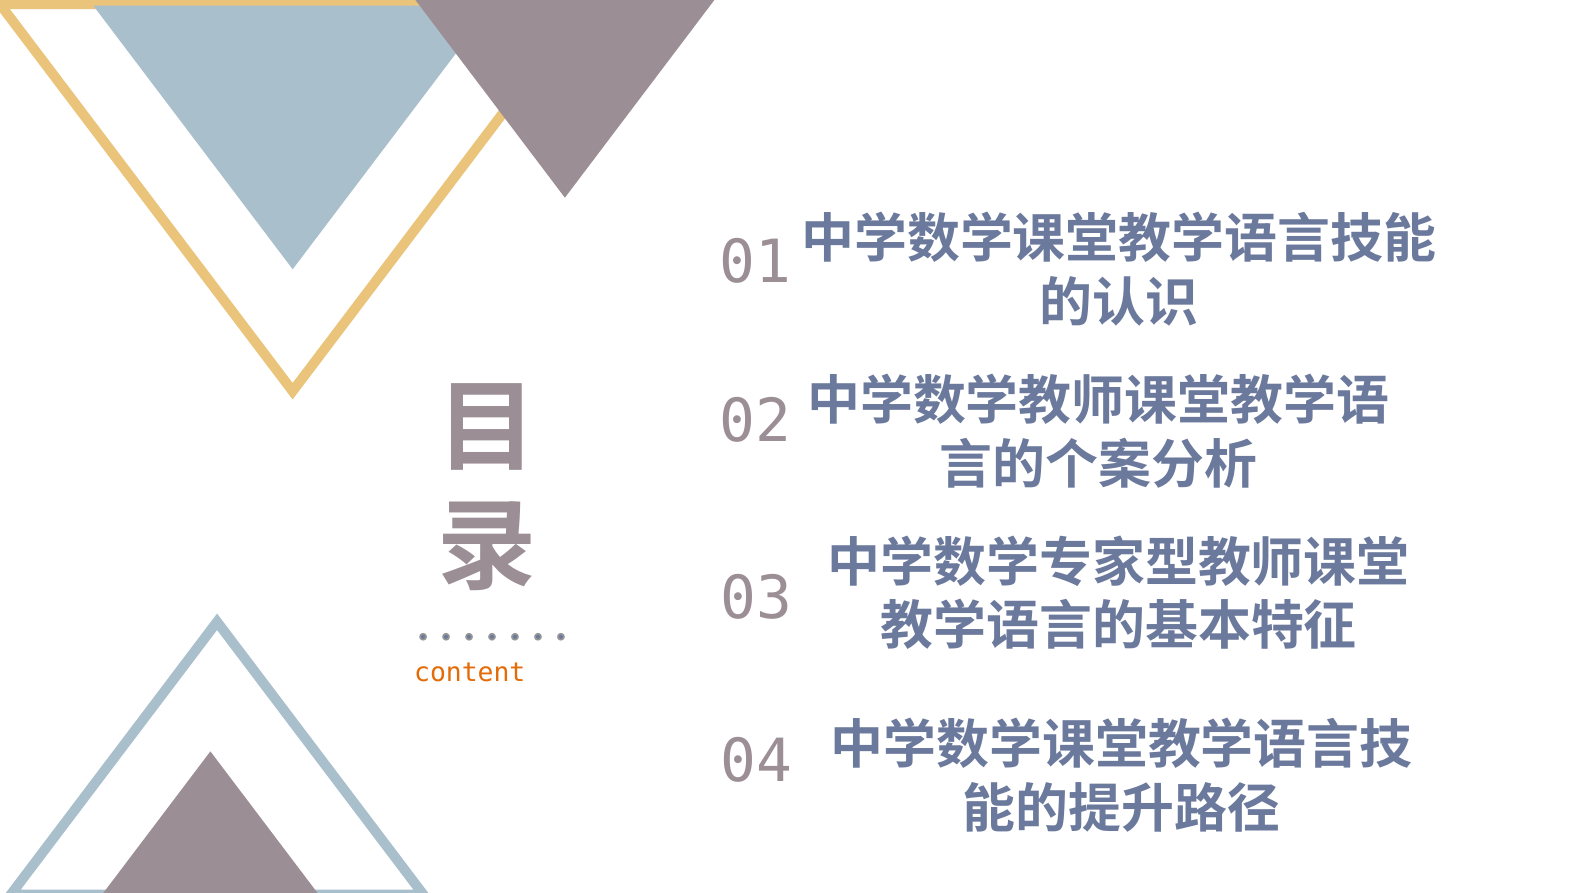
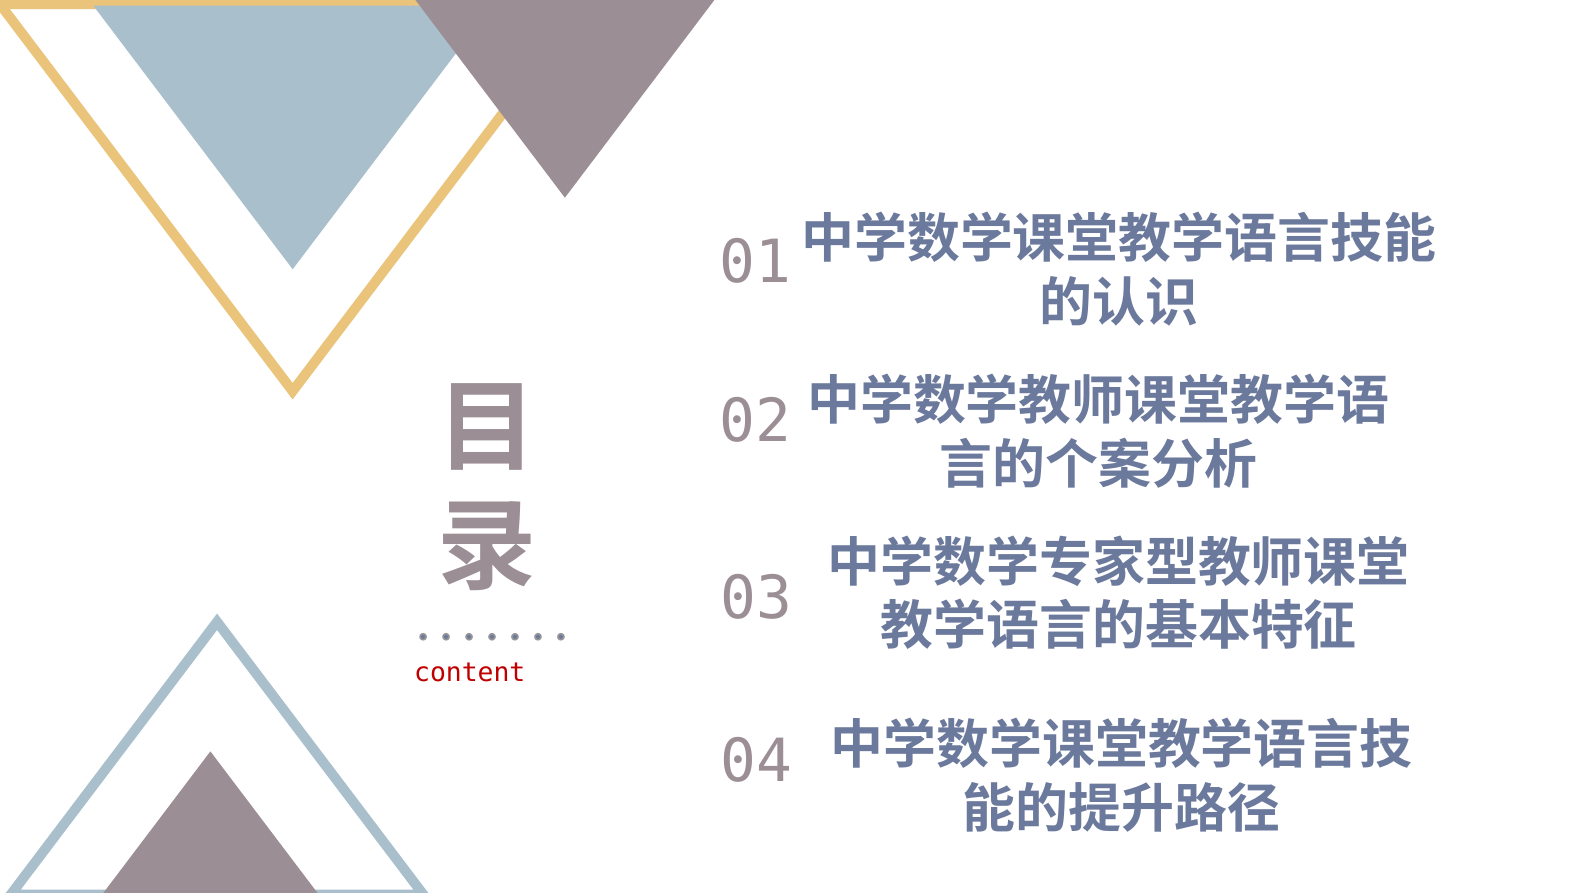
content colour: orange -> red (470, 673)
